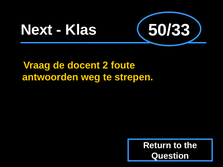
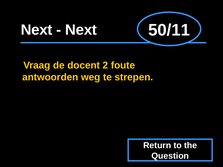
50/33: 50/33 -> 50/11 (169, 30)
Klas: Klas -> Next (81, 30)
